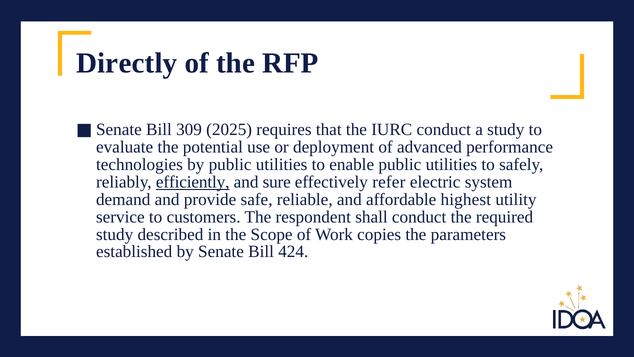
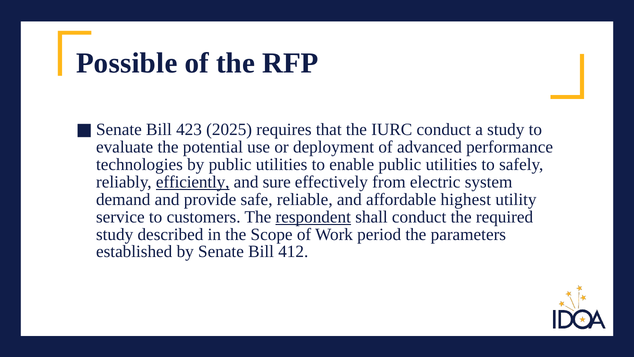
Directly: Directly -> Possible (127, 63)
309: 309 -> 423 (189, 130)
refer: refer -> from (389, 182)
respondent underline: none -> present (313, 217)
copies: copies -> period (379, 234)
424: 424 -> 412 (293, 252)
